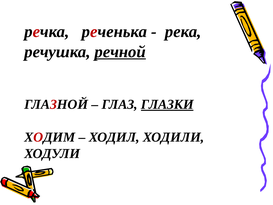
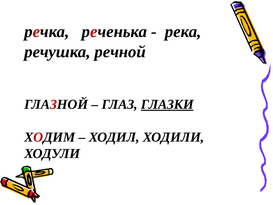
речной underline: present -> none (120, 52)
